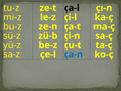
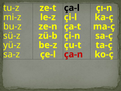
ça-n colour: blue -> red (73, 54)
